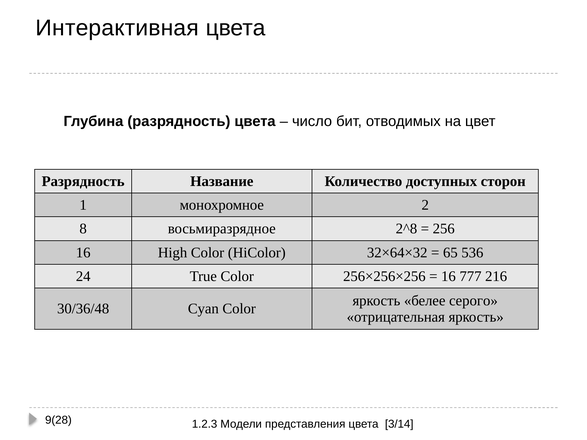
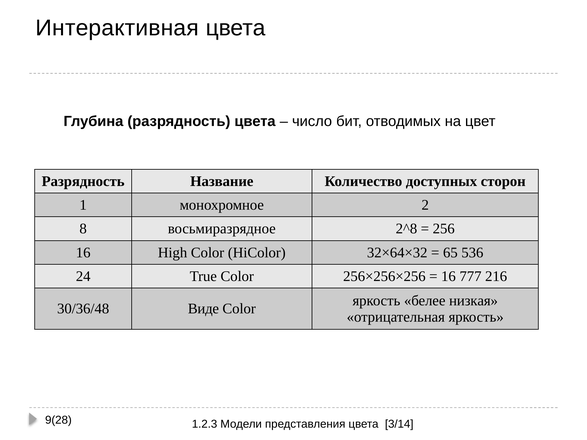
серого: серого -> низкая (473, 301)
Cyan: Cyan -> Виде (203, 309)
